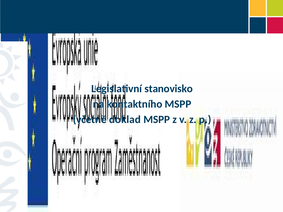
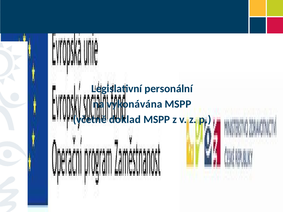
stanovisko: stanovisko -> personální (169, 89)
kontaktního: kontaktního -> vykonávána (134, 104)
